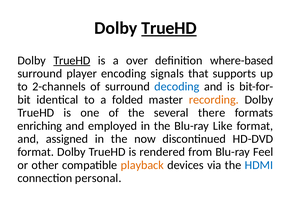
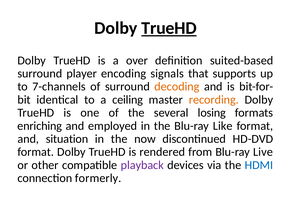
TrueHD underline: present -> none (72, 61)
where-based: where-based -> suited-based (242, 61)
2-channels: 2-channels -> 7-channels (59, 87)
decoding colour: blue -> orange (177, 87)
folded: folded -> ceiling (128, 100)
there: there -> losing (212, 113)
assigned: assigned -> situation (67, 139)
Feel: Feel -> Live (263, 152)
playback colour: orange -> purple (142, 165)
personal: personal -> formerly (98, 178)
